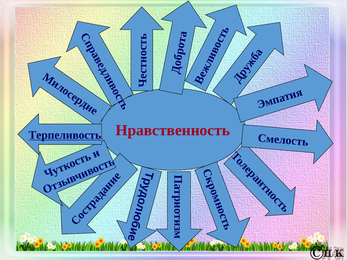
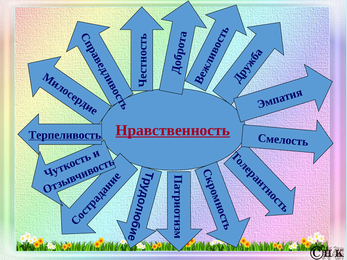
Нравственность underline: none -> present (173, 131)
